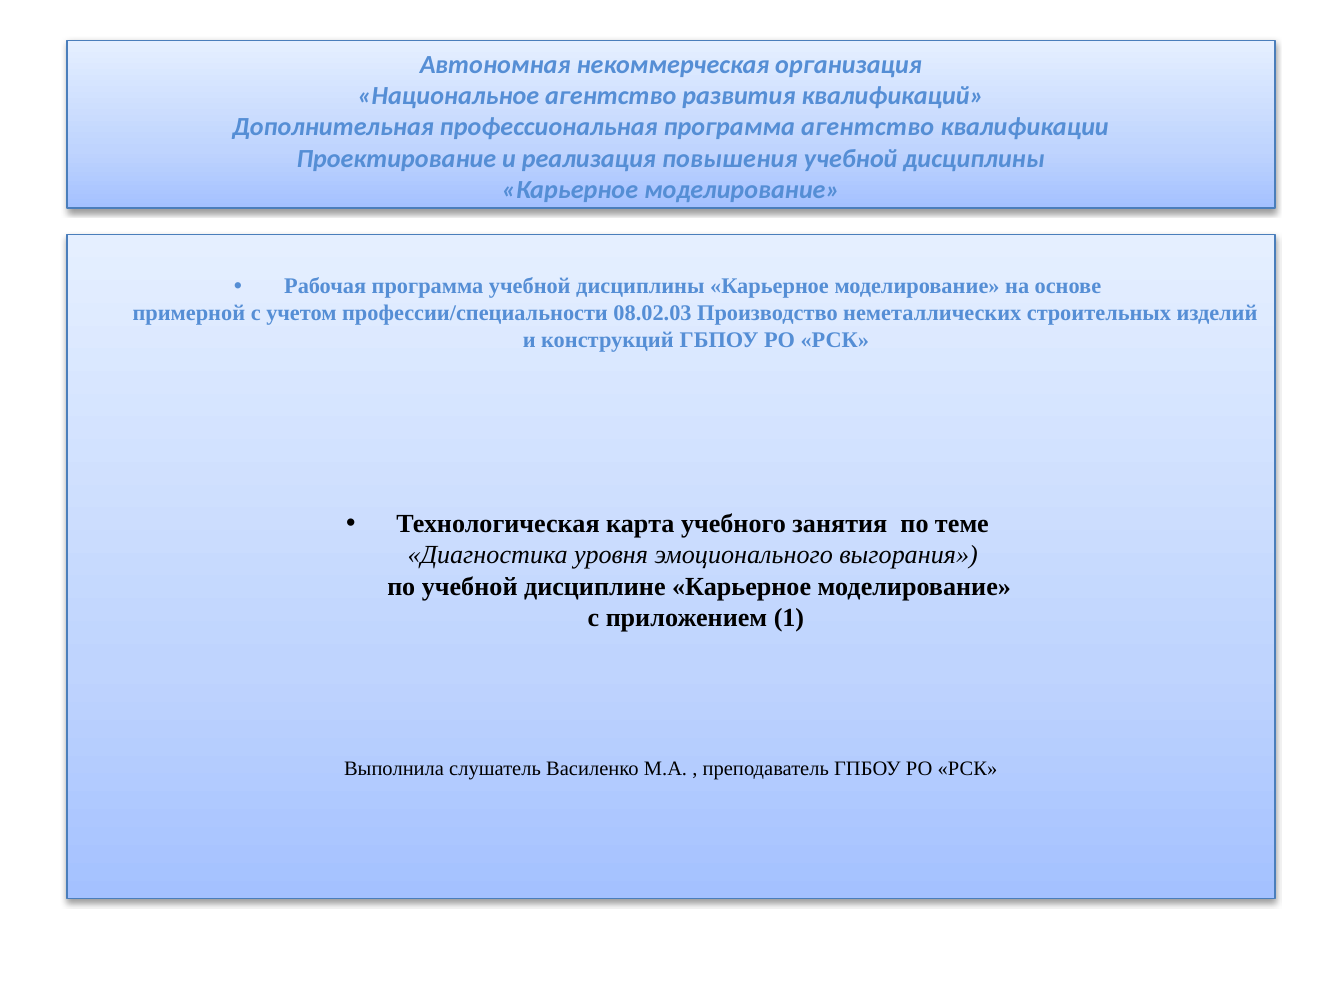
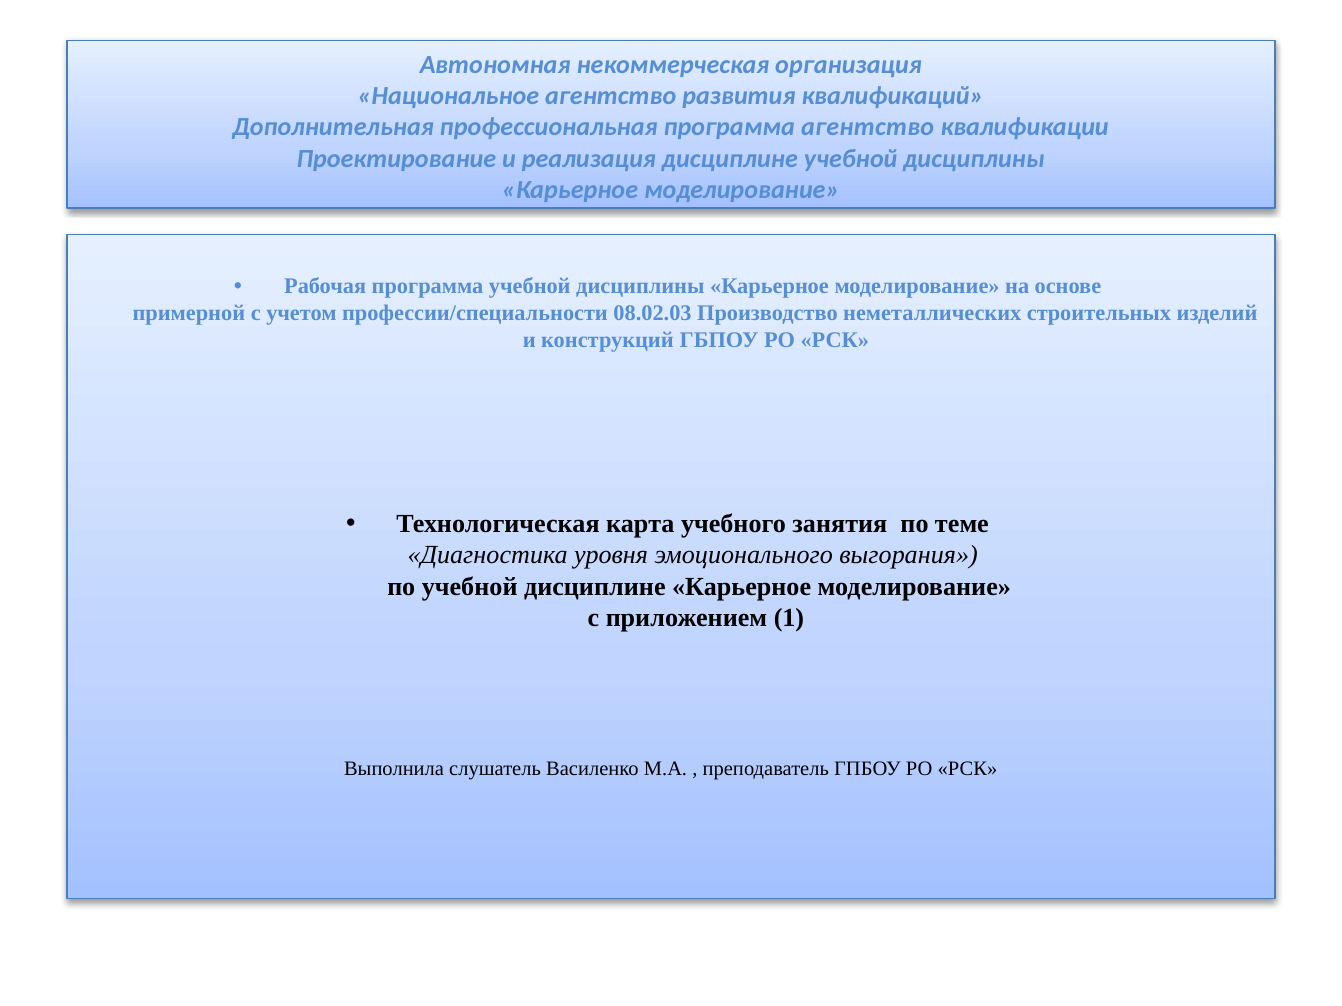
реализация повышения: повышения -> дисциплине (730, 159)
